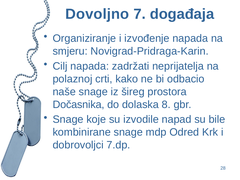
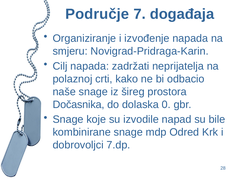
Dovoljno: Dovoljno -> Područje (97, 14)
8: 8 -> 0 (166, 104)
